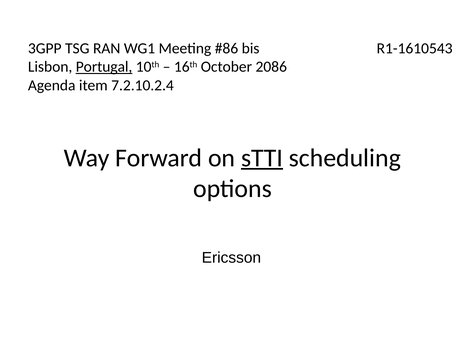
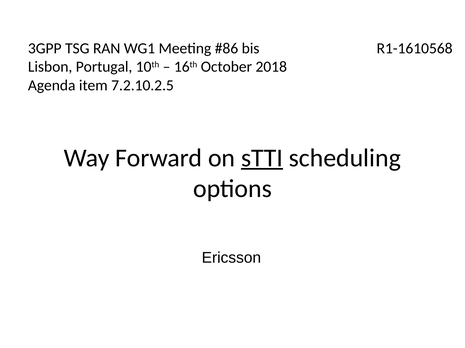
R1-1610543: R1-1610543 -> R1-1610568 (415, 48)
Portugal underline: present -> none (104, 67)
2086: 2086 -> 2018 (271, 67)
7.2.10.2.4: 7.2.10.2.4 -> 7.2.10.2.5 (143, 86)
